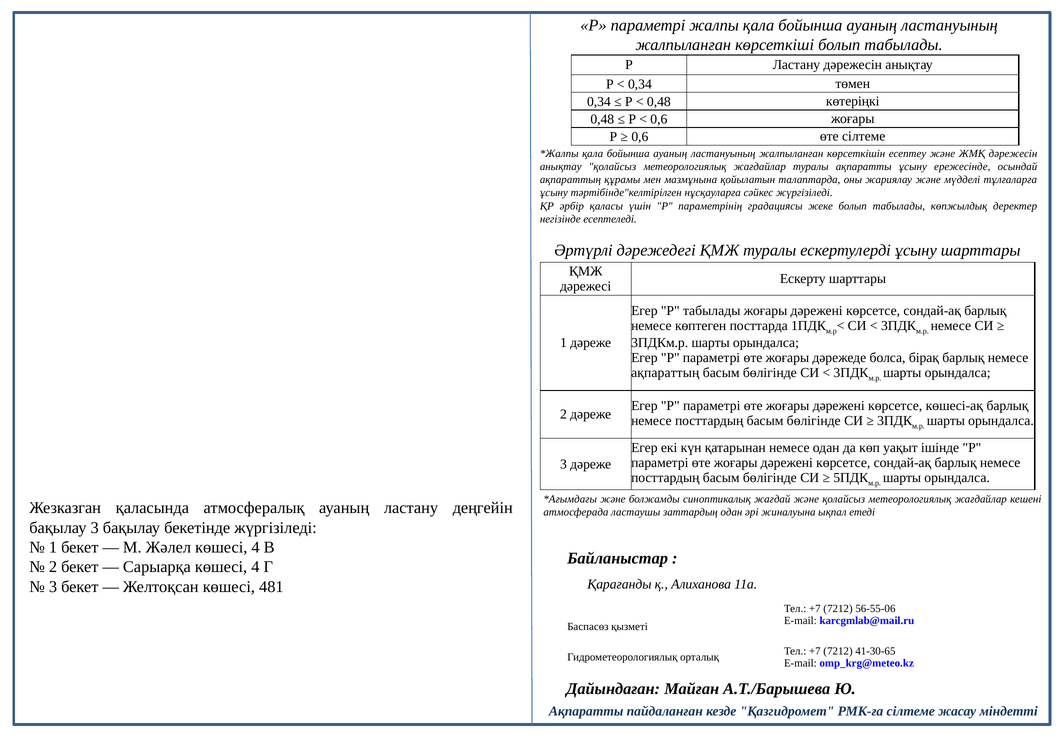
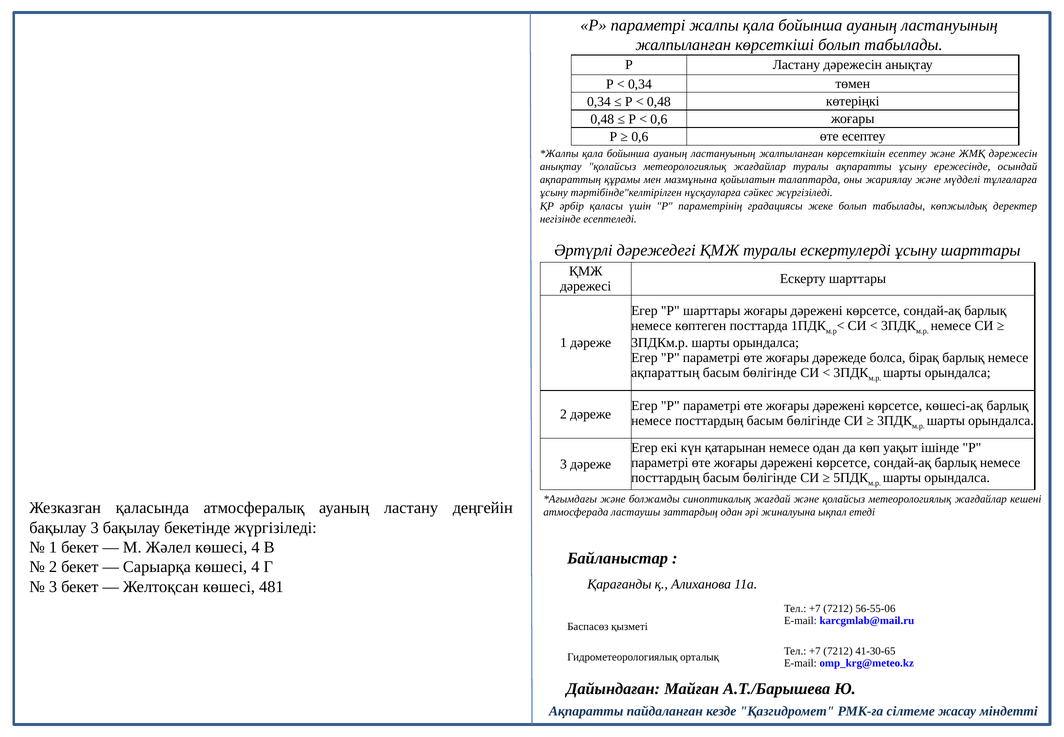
өте сілтеме: сілтеме -> есептеу (864, 136)
Р табылады: табылады -> шарттары (712, 310)
